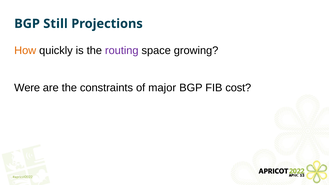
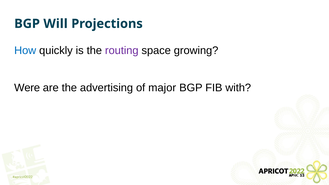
Still: Still -> Will (56, 24)
How colour: orange -> blue (25, 51)
constraints: constraints -> advertising (107, 88)
cost: cost -> with (238, 88)
